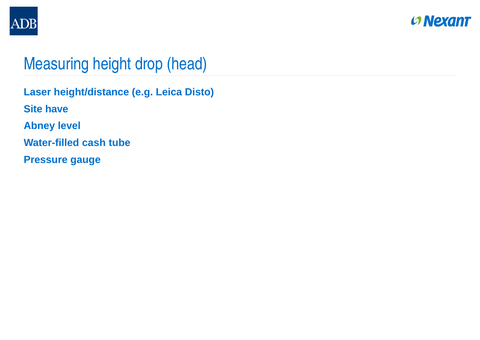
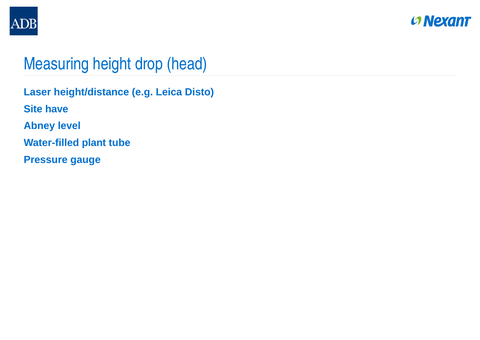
cash: cash -> plant (94, 143)
